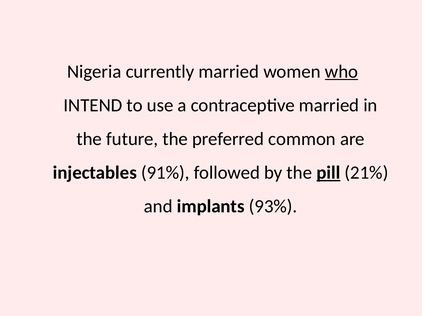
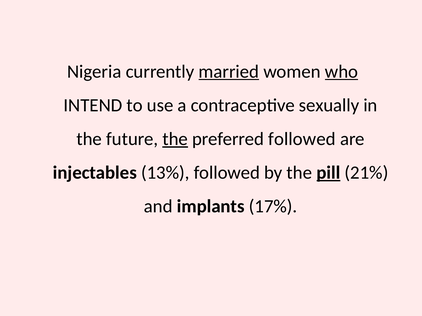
married underline: none -> present (229, 72)
contraceptive married: married -> sexually (329, 105)
the underline: none -> present (175, 139)
preferred common: common -> followed (302, 139)
91%: 91% -> 13% (165, 173)
93%: 93% -> 17% (273, 207)
